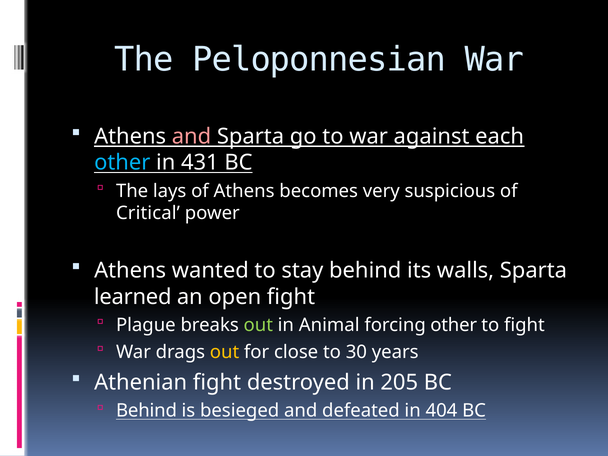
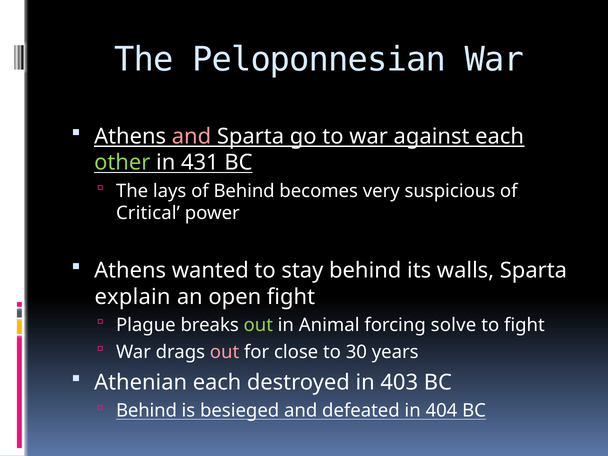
other colour: light blue -> light green (122, 163)
of Athens: Athens -> Behind (244, 191)
learned: learned -> explain (133, 297)
forcing other: other -> solve (453, 325)
out colour: yellow -> pink (225, 352)
Athenian fight: fight -> each (217, 382)
205: 205 -> 403 (399, 382)
